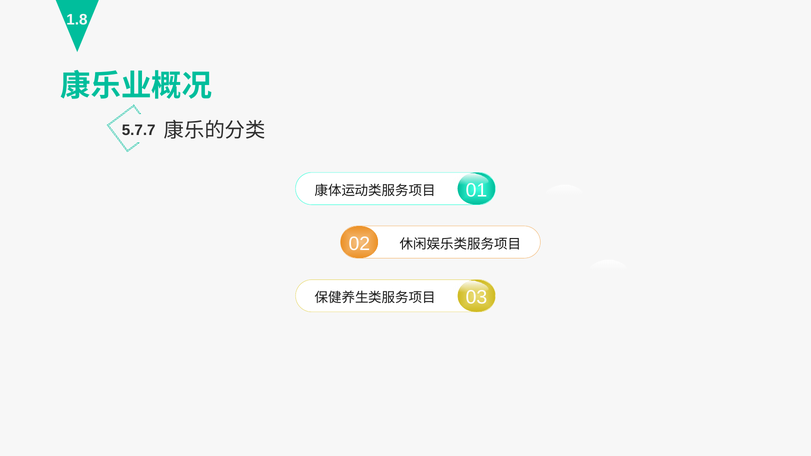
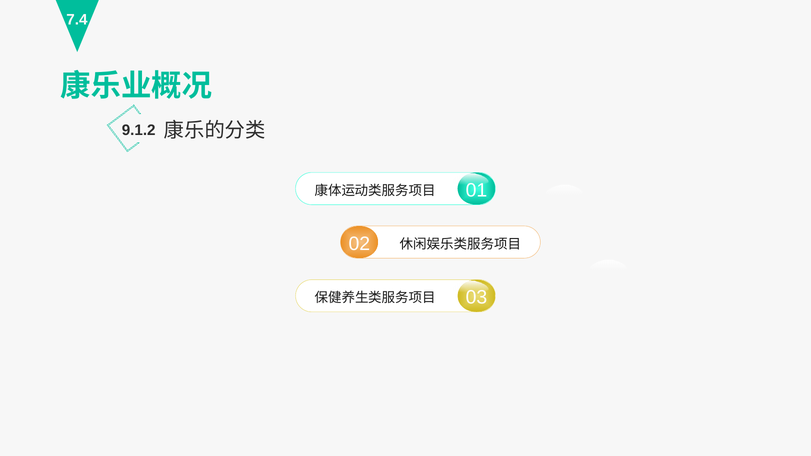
1.8: 1.8 -> 7.4 (77, 20)
5.7.7: 5.7.7 -> 9.1.2 (139, 130)
